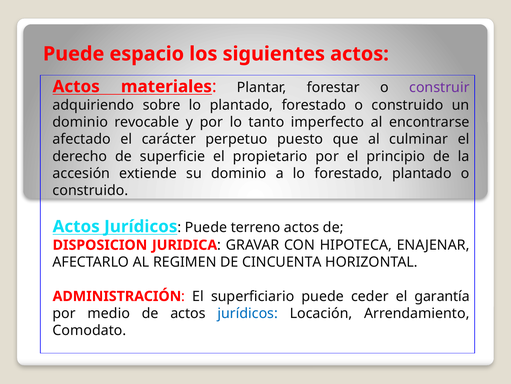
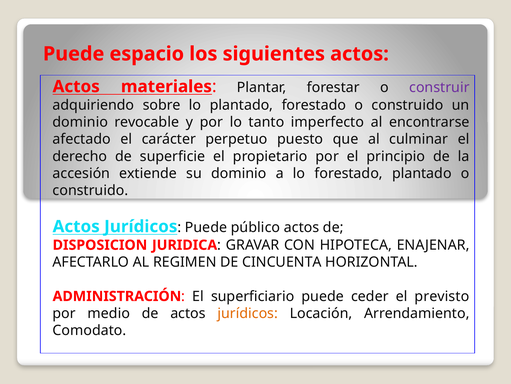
terreno: terreno -> público (255, 227)
garantía: garantía -> previsto (442, 296)
jurídicos colour: blue -> orange (248, 313)
